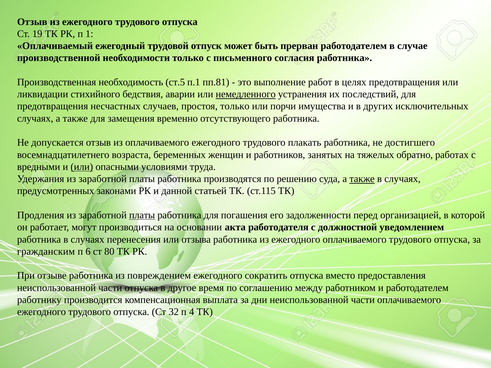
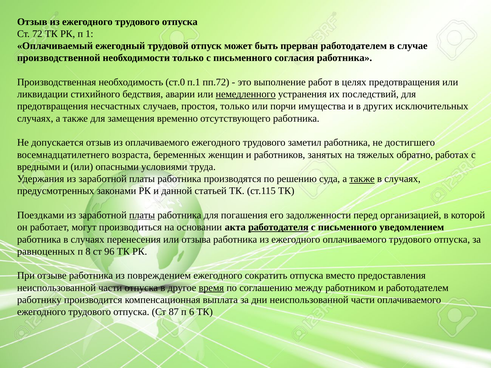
19: 19 -> 72 (37, 34)
ст.5: ст.5 -> ст.0 (175, 82)
пп.81: пп.81 -> пп.72 (216, 82)
плакать: плакать -> заметил (305, 143)
или underline: present -> none (82, 167)
Продления: Продления -> Поездками (41, 215)
работодателя underline: none -> present (278, 227)
должностной: должностной -> письменного (347, 227)
гражданским: гражданским -> равноценных (46, 252)
6: 6 -> 8 (88, 252)
80: 80 -> 96 (109, 252)
время underline: none -> present (211, 288)
32: 32 -> 87 (174, 312)
4: 4 -> 6 (192, 312)
